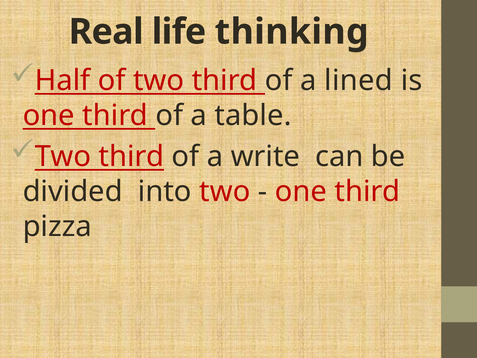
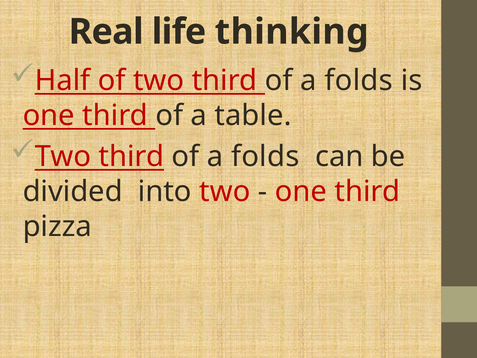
lined: lined -> folds (359, 81)
write: write -> folds (265, 156)
